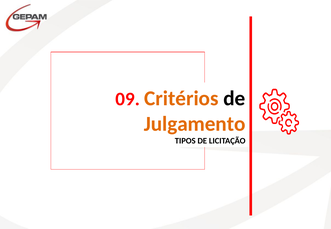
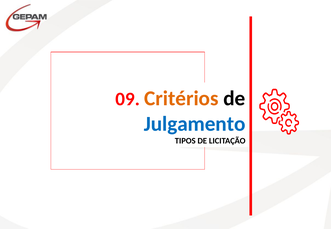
Julgamento colour: orange -> blue (195, 124)
